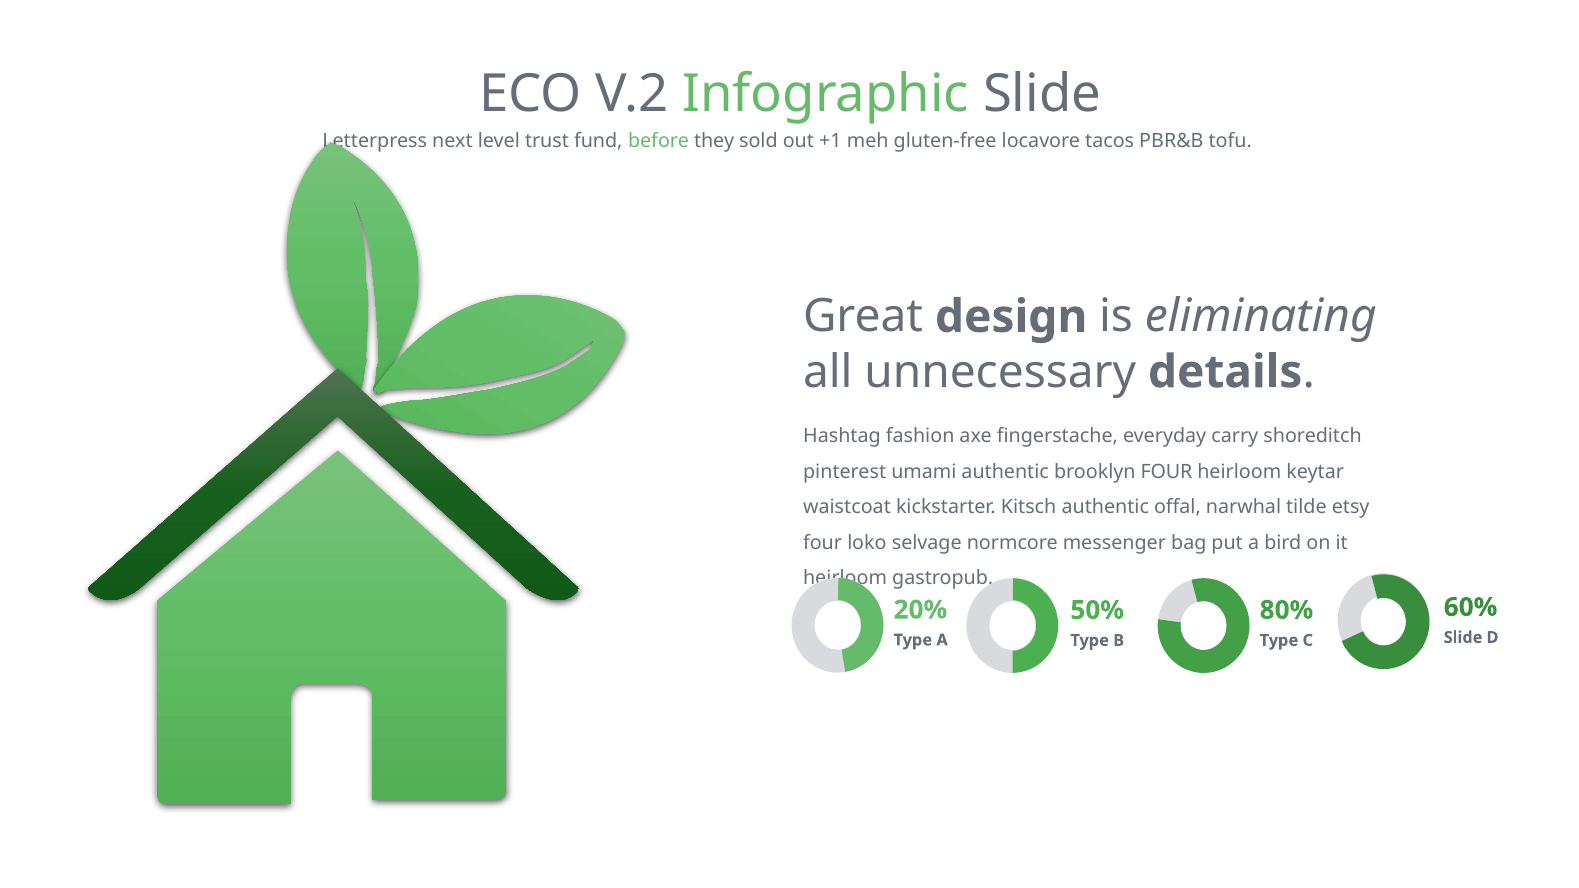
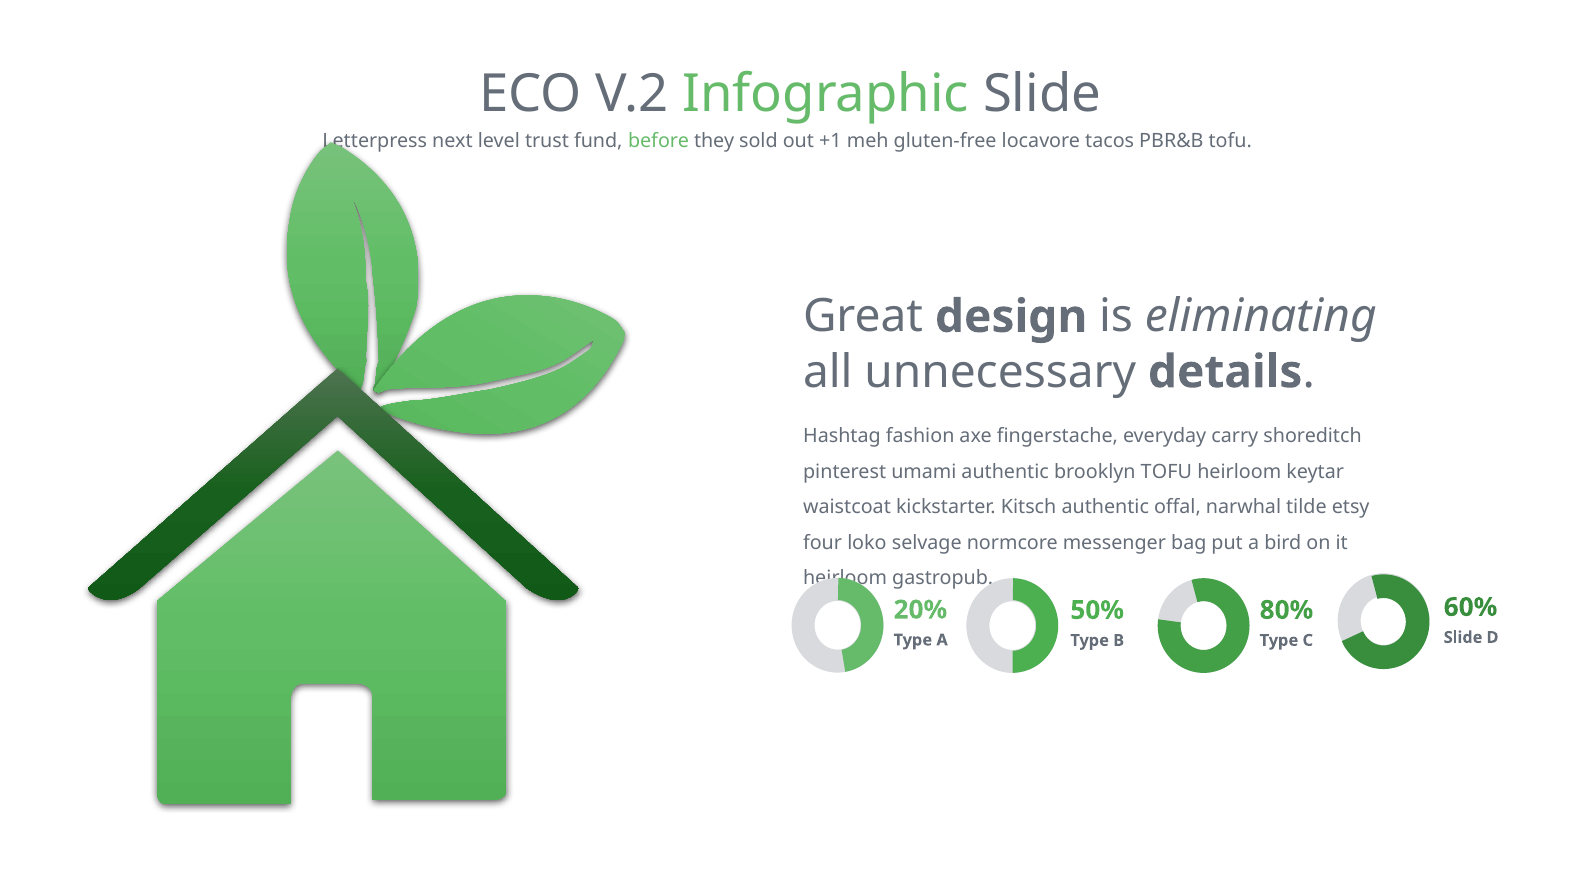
brooklyn FOUR: FOUR -> TOFU (1166, 472)
